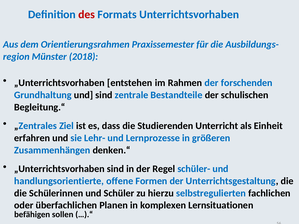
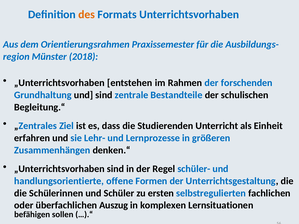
des colour: red -> orange (87, 14)
hierzu: hierzu -> ersten (161, 193)
Planen: Planen -> Auszug (114, 206)
